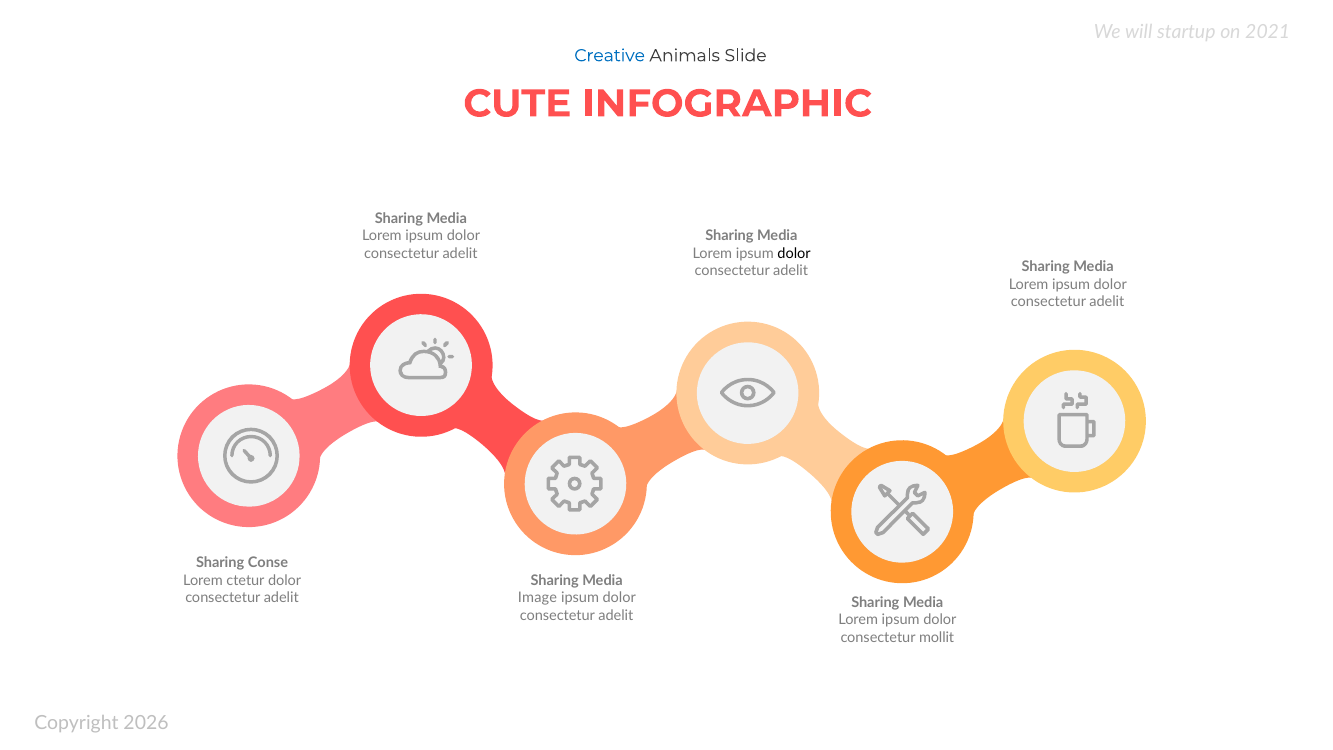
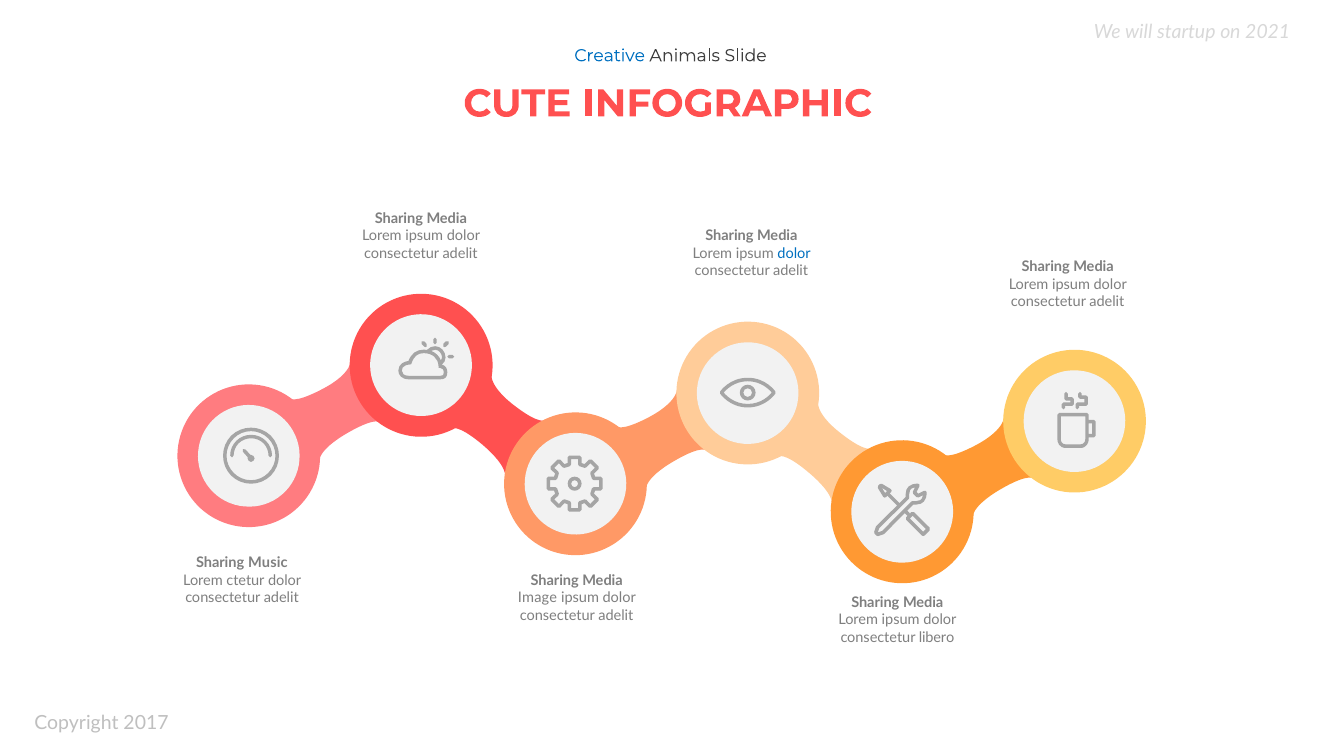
dolor colour: black -> blue (794, 253)
Conse: Conse -> Music (268, 563)
mollit: mollit -> libero (937, 637)
2026: 2026 -> 2017 (146, 723)
